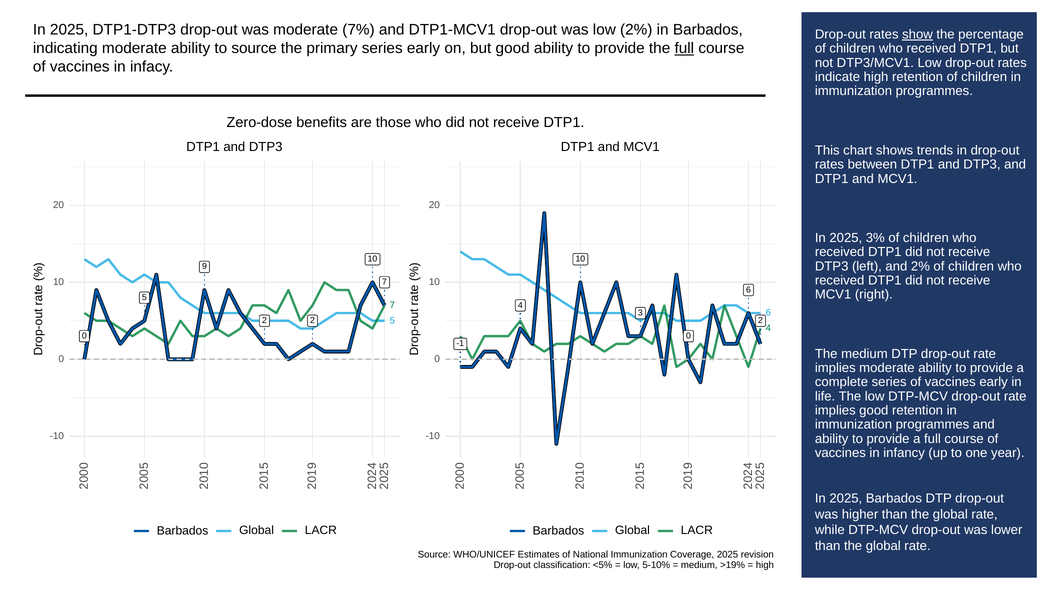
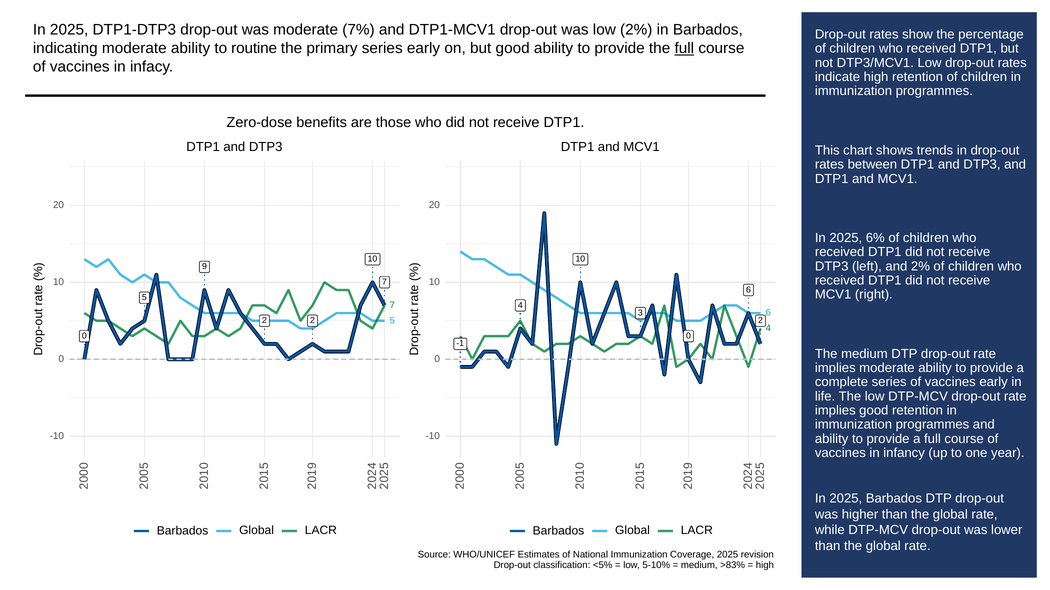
show underline: present -> none (917, 35)
to source: source -> routine (254, 48)
3%: 3% -> 6% (875, 238)
>19%: >19% -> >83% (733, 565)
